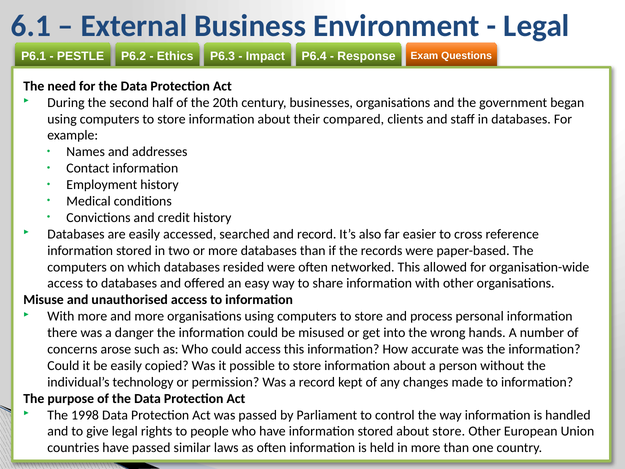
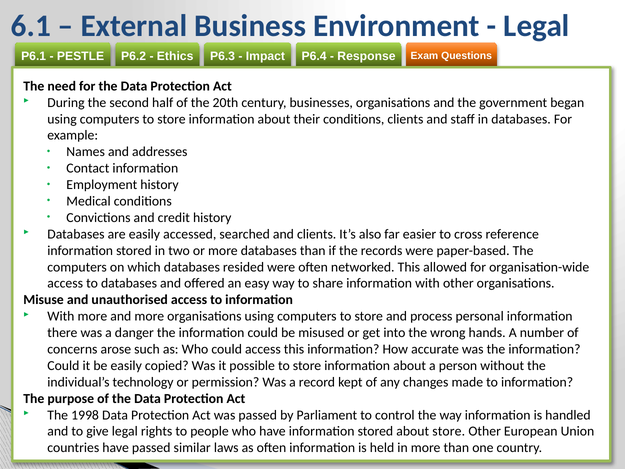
their compared: compared -> conditions (354, 119)
and record: record -> clients (317, 234)
